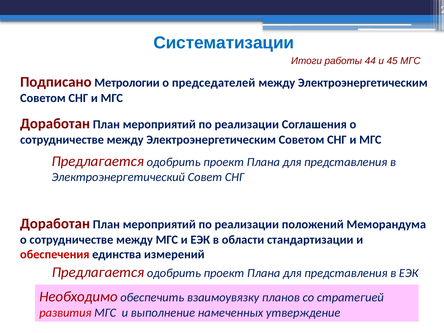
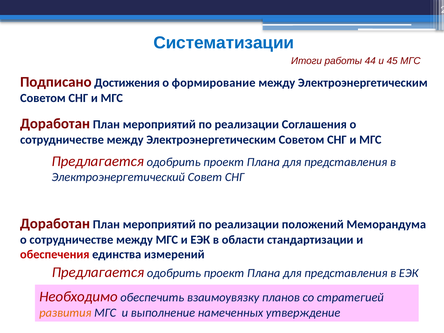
Метрологии: Метрологии -> Достижения (127, 83)
председателей: председателей -> формирование (214, 83)
развития colour: red -> orange (65, 313)
